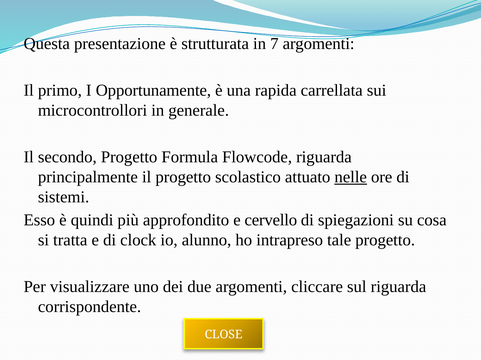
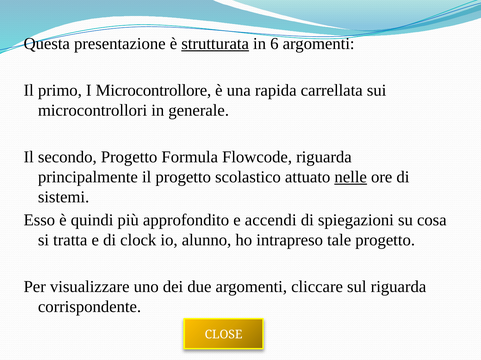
strutturata underline: none -> present (215, 44)
7: 7 -> 6 (274, 44)
Opportunamente: Opportunamente -> Microcontrollore (153, 90)
cervello: cervello -> accendi (271, 221)
